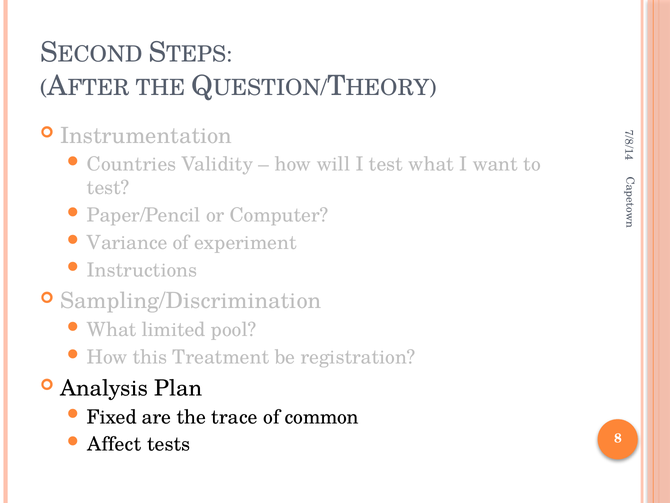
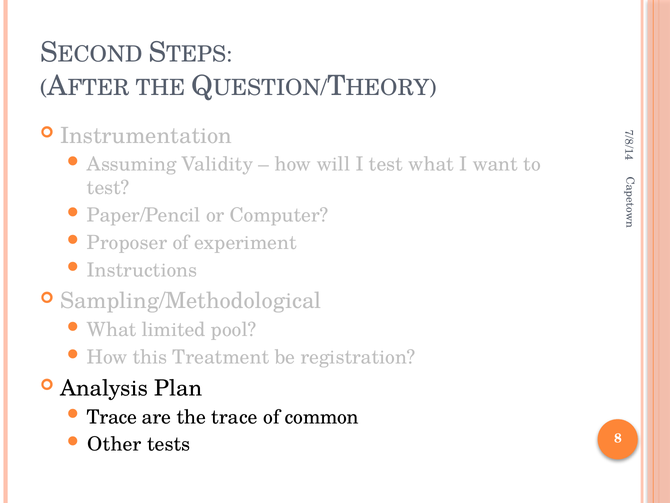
Countries: Countries -> Assuming (132, 164)
Variance: Variance -> Proposer (127, 243)
Sampling/Discrimination: Sampling/Discrimination -> Sampling/Methodological (191, 301)
Fixed: Fixed -> Trace (112, 417)
Affect: Affect -> Other (114, 444)
